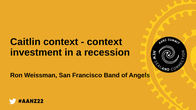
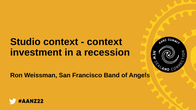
Caitlin: Caitlin -> Studio (25, 42)
